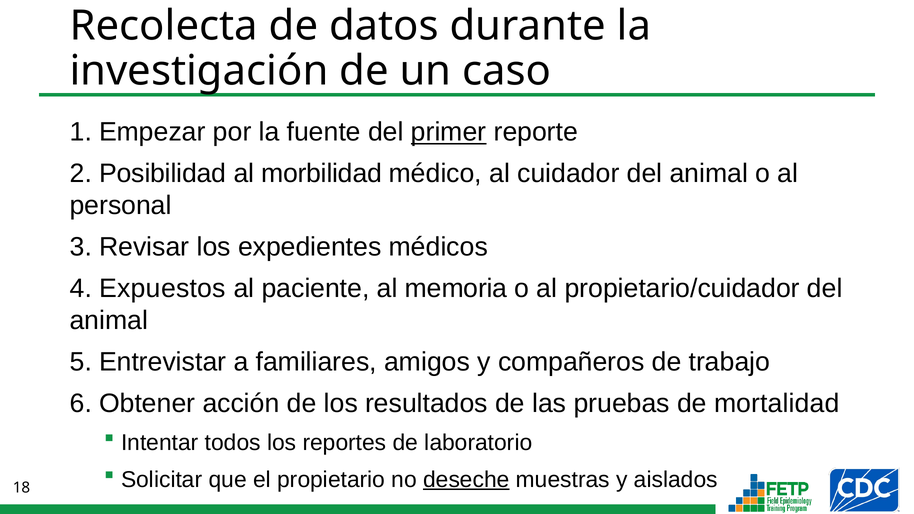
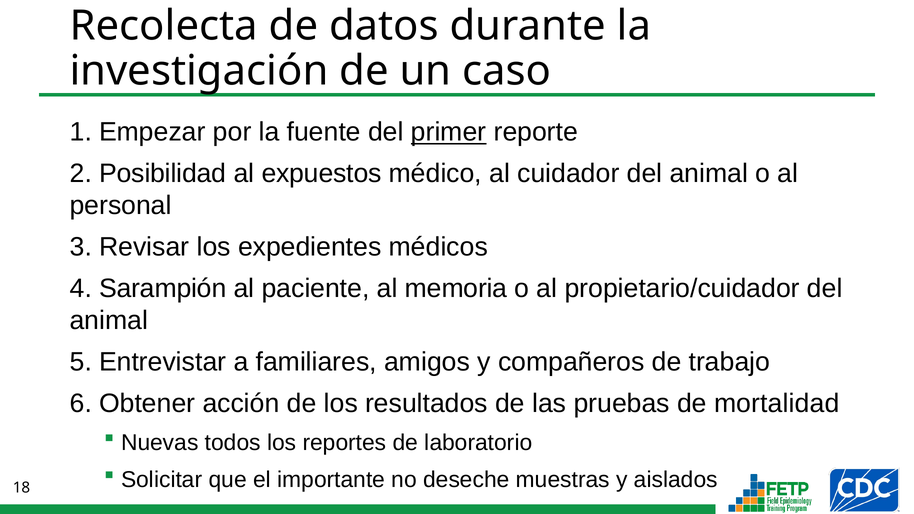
morbilidad: morbilidad -> expuestos (322, 174)
Expuestos: Expuestos -> Sarampión (163, 289)
Intentar: Intentar -> Nuevas (160, 443)
propietario: propietario -> importante (331, 480)
deseche underline: present -> none (466, 480)
